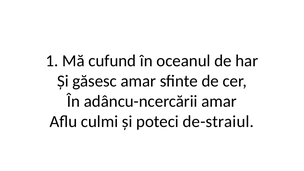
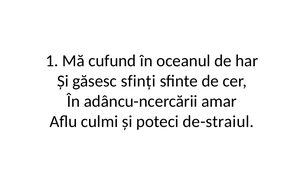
găsesc amar: amar -> sfinți (138, 81)
